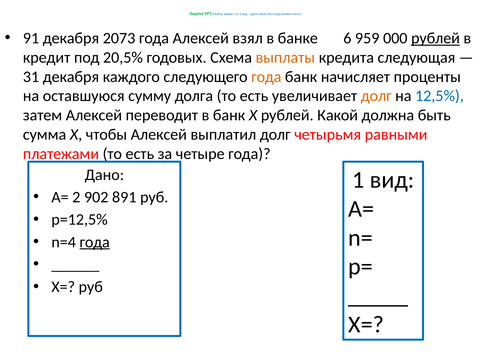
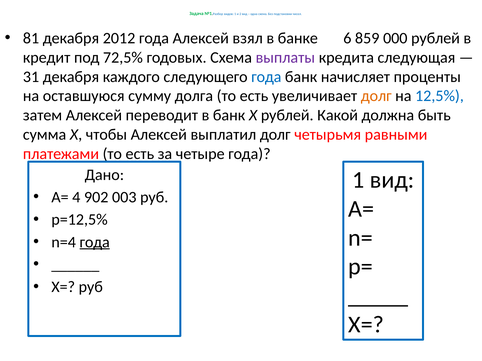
91: 91 -> 81 (31, 38)
2073: 2073 -> 2012 (119, 38)
959: 959 -> 859 (367, 38)
рублей underline: present -> none (436, 38)
20,5%: 20,5% -> 72,5% (123, 58)
выплаты colour: orange -> purple (285, 58)
года colour: orange -> blue (266, 77)
А= 2: 2 -> 4 (76, 197)
891: 891 -> 003 (124, 197)
